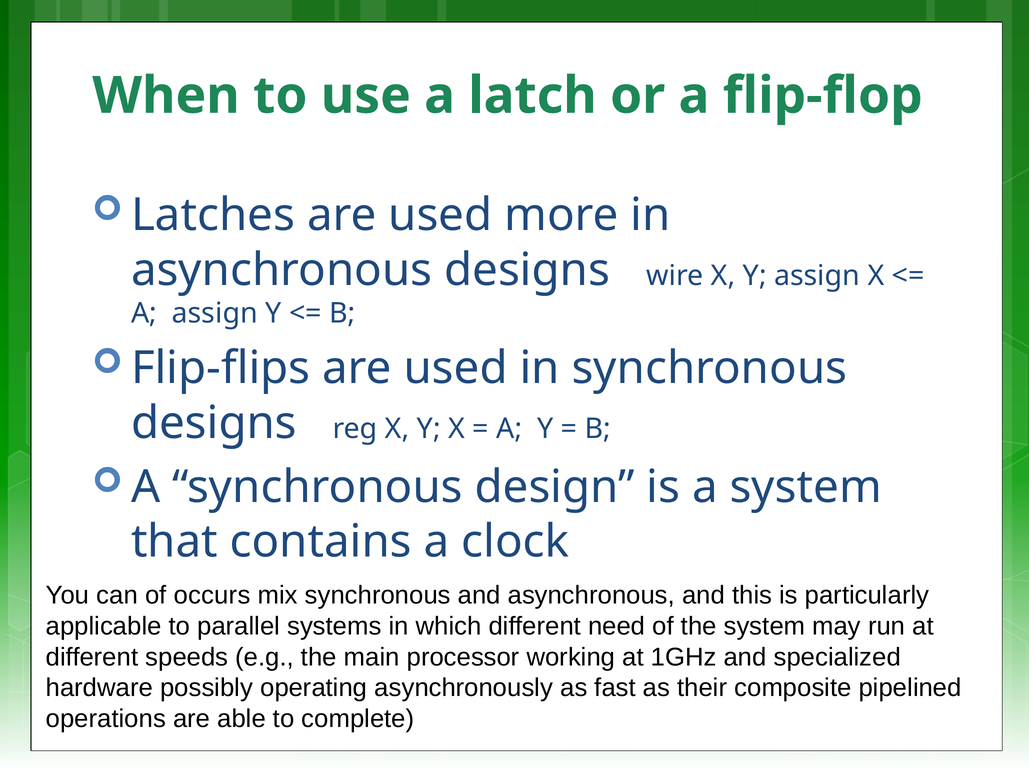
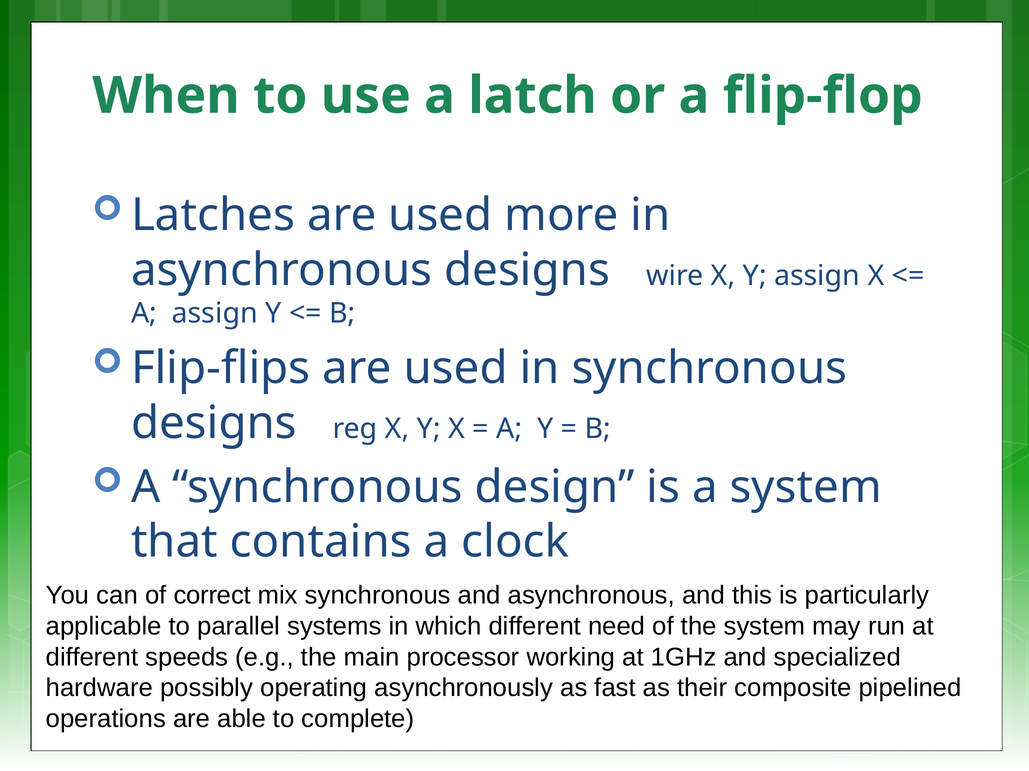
occurs: occurs -> correct (212, 596)
